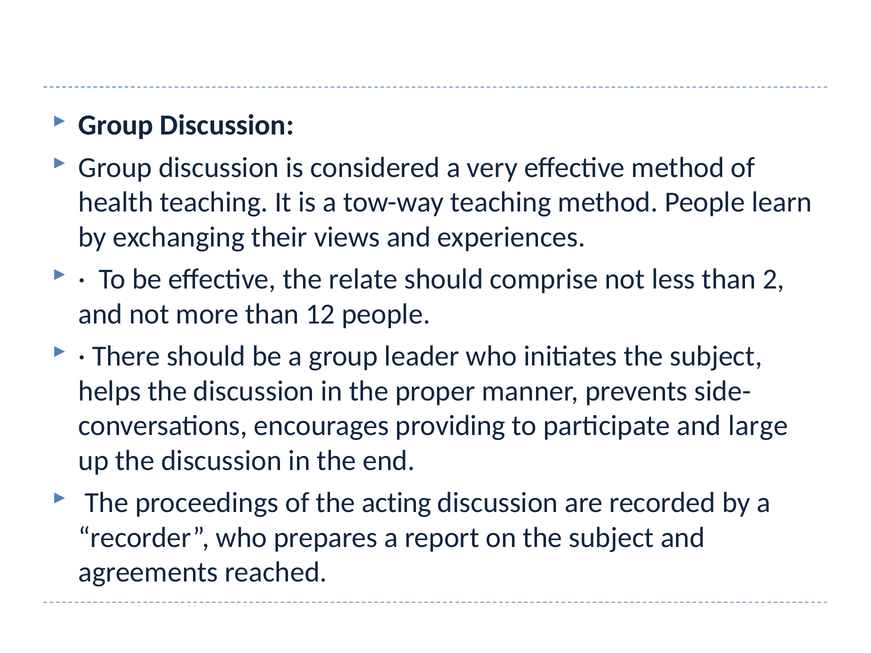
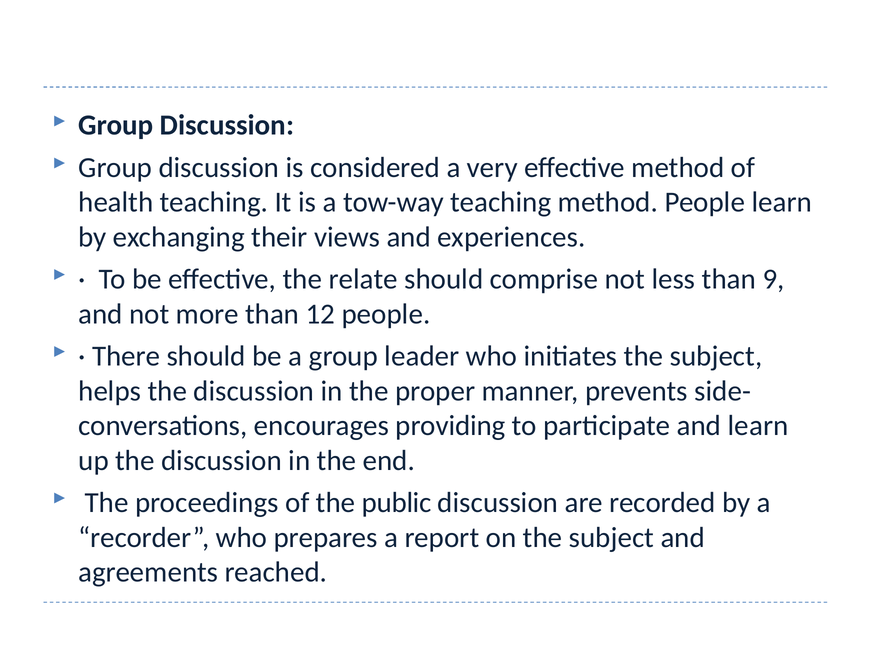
2: 2 -> 9 (774, 279)
and large: large -> learn (758, 426)
acting: acting -> public (397, 503)
